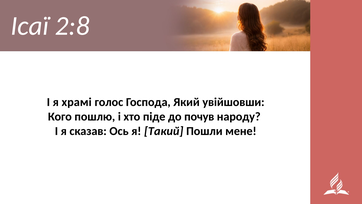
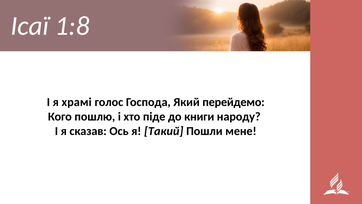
2:8: 2:8 -> 1:8 (72, 26)
увійшовши: увійшовши -> перейдемо (233, 102)
почув: почув -> книги (199, 116)
